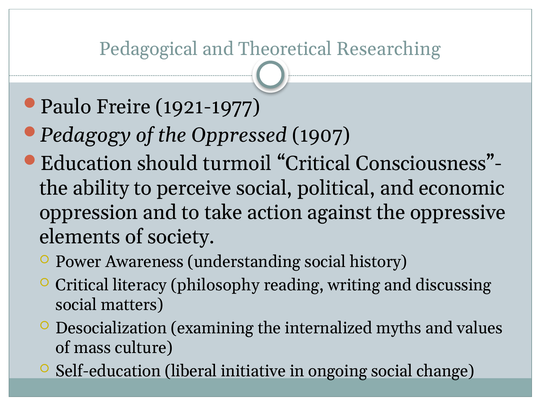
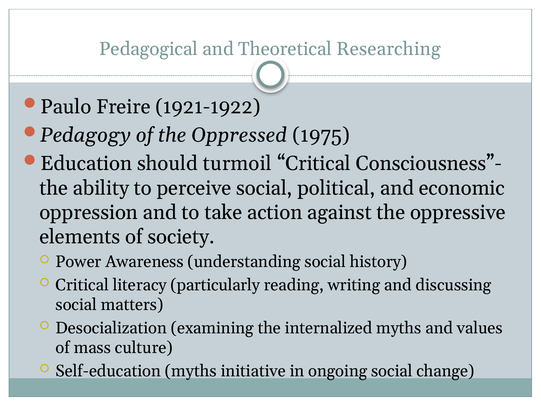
1921-1977: 1921-1977 -> 1921-1922 (208, 107)
1907: 1907 -> 1975 (321, 135)
philosophy: philosophy -> particularly (215, 285)
Self-education liberal: liberal -> myths (191, 371)
